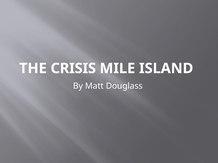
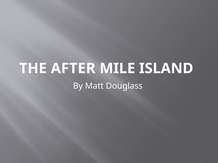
CRISIS: CRISIS -> AFTER (73, 69)
